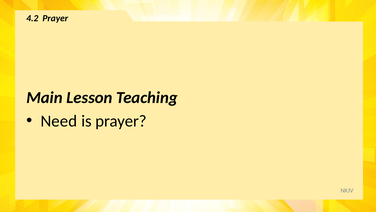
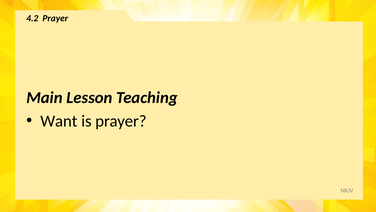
Need: Need -> Want (59, 121)
